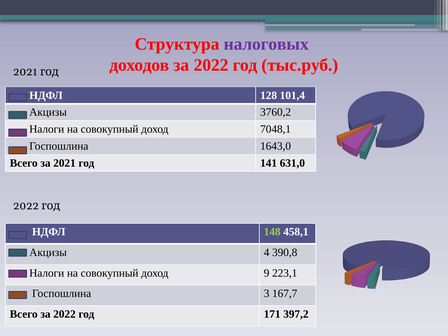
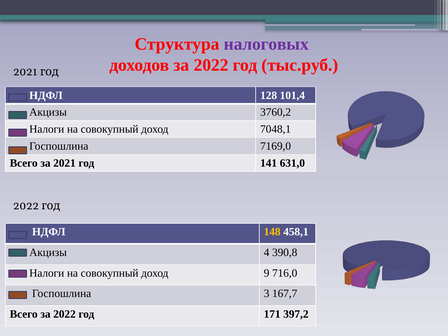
1643,0: 1643,0 -> 7169,0 (276, 146)
148 colour: light green -> yellow (272, 232)
223,1: 223,1 -> 716,0 (285, 273)
